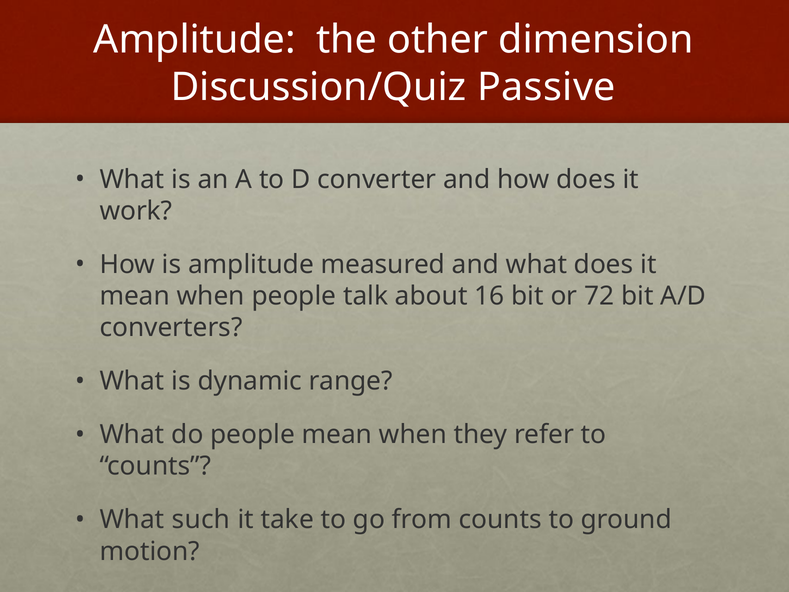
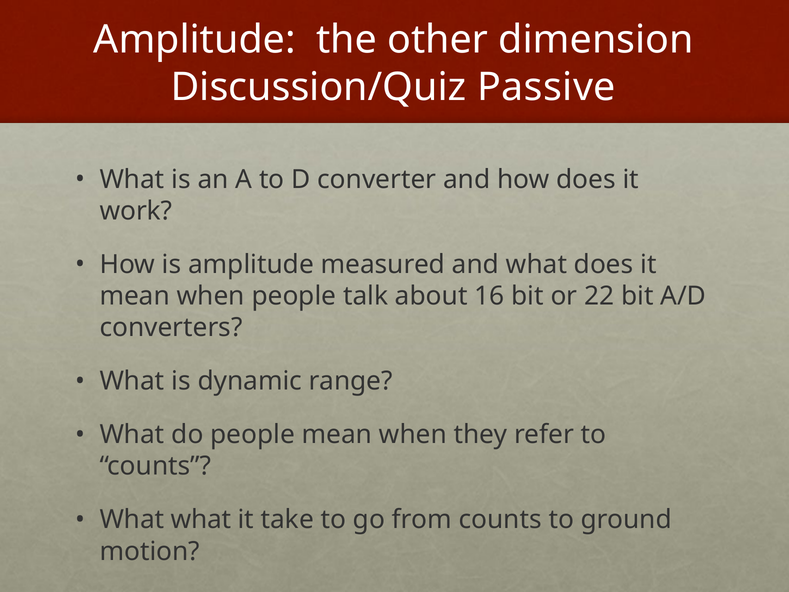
72: 72 -> 22 (599, 296)
What such: such -> what (201, 520)
